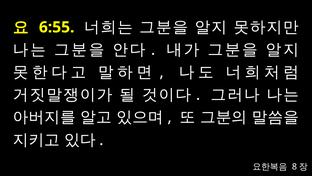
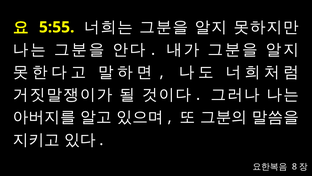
6:55: 6:55 -> 5:55 (57, 27)
